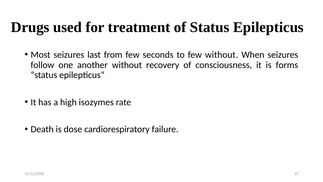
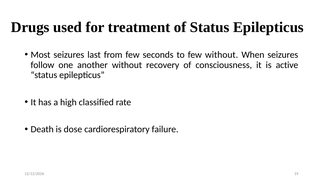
forms: forms -> active (287, 65)
isozymes: isozymes -> classified (96, 102)
